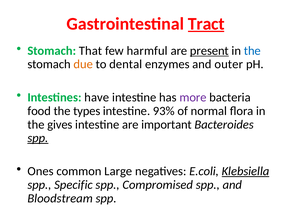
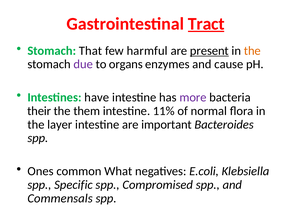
the colour: blue -> orange (252, 51)
due colour: orange -> purple (83, 64)
dental: dental -> organs (126, 64)
outer: outer -> cause (229, 64)
food: food -> their (39, 111)
types: types -> them (87, 111)
93%: 93% -> 11% (164, 111)
gives: gives -> layer (60, 125)
spp underline: present -> none (38, 138)
Large: Large -> What (118, 171)
Klebsiella underline: present -> none (246, 171)
Bloodstream: Bloodstream -> Commensals (60, 198)
